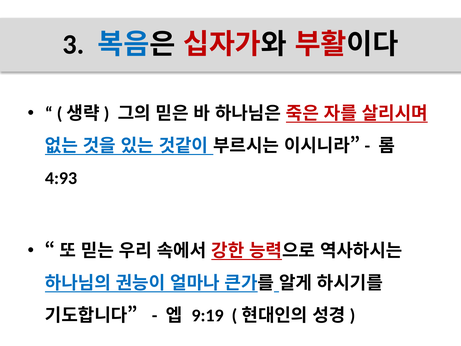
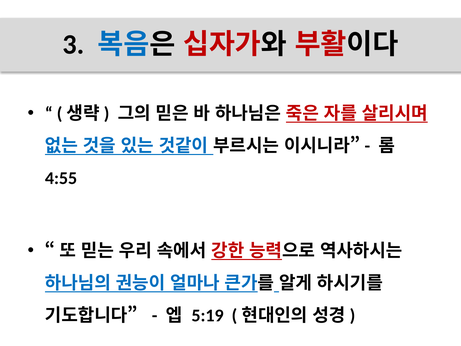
4:93: 4:93 -> 4:55 (61, 178)
9:19: 9:19 -> 5:19 (208, 315)
